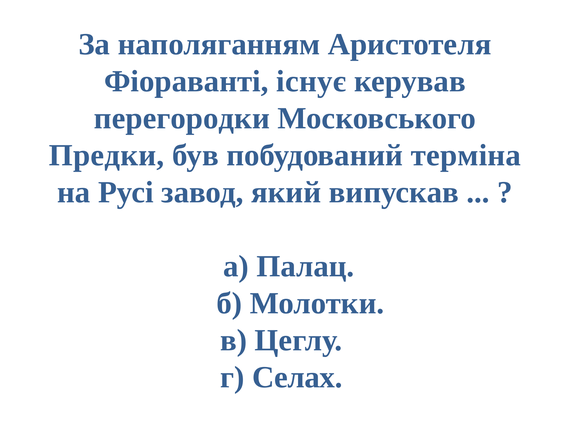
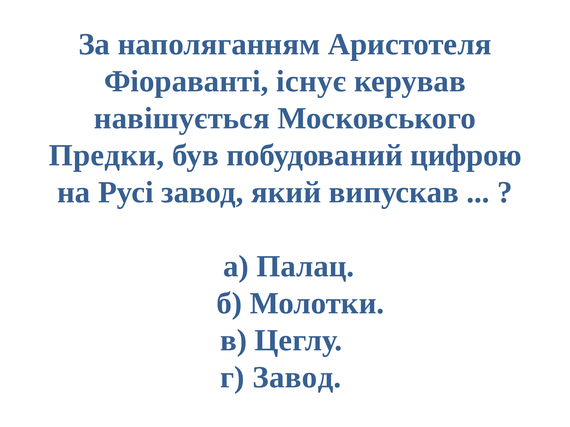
перегородки: перегородки -> навішується (182, 118)
терміна: терміна -> цифрою (466, 156)
г Селах: Селах -> Завод (297, 378)
